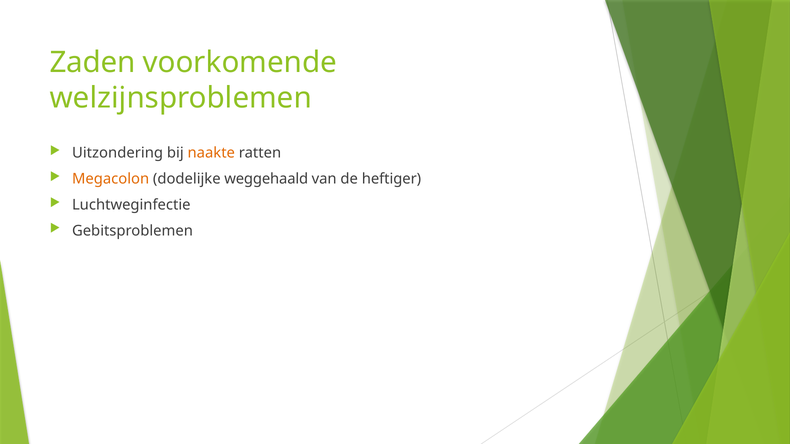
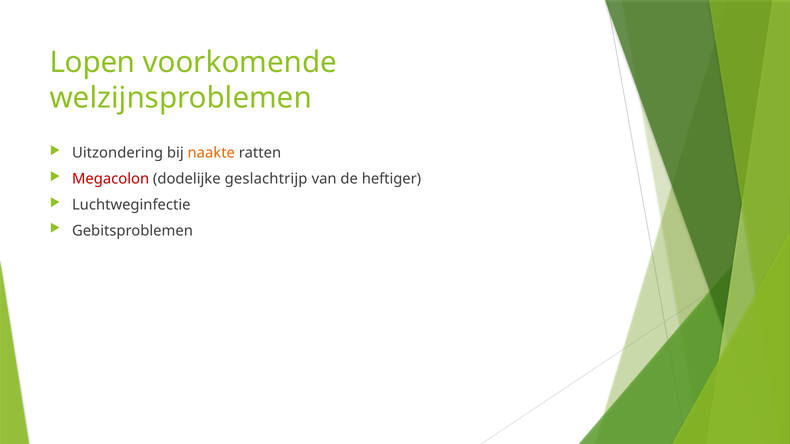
Zaden: Zaden -> Lopen (93, 62)
Megacolon colour: orange -> red (111, 179)
weggehaald: weggehaald -> geslachtrijp (266, 179)
